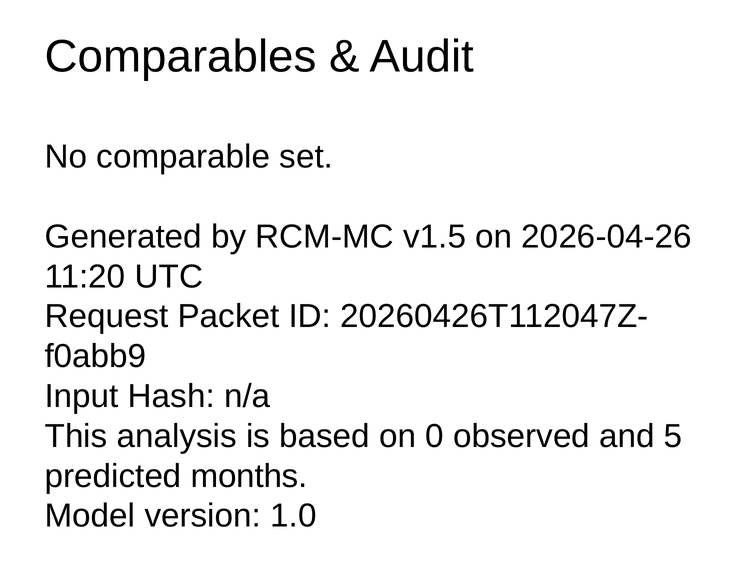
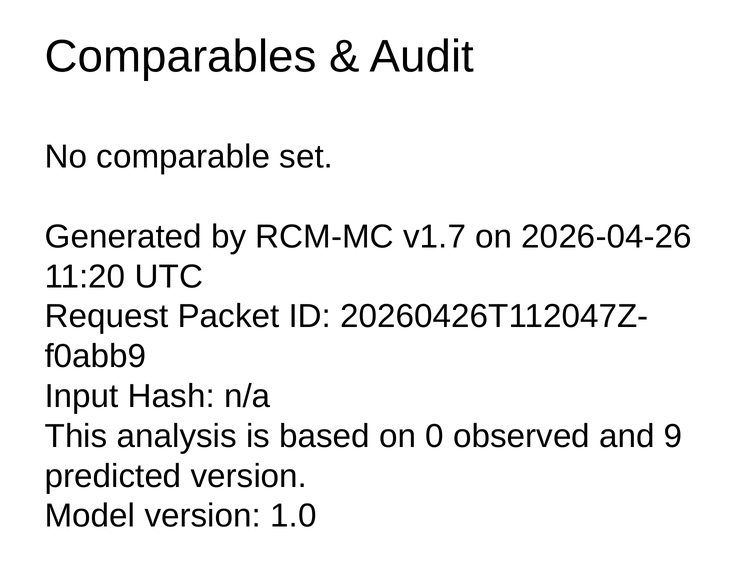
v1.5: v1.5 -> v1.7 (435, 237)
5: 5 -> 9 (673, 436)
predicted months: months -> version (249, 476)
